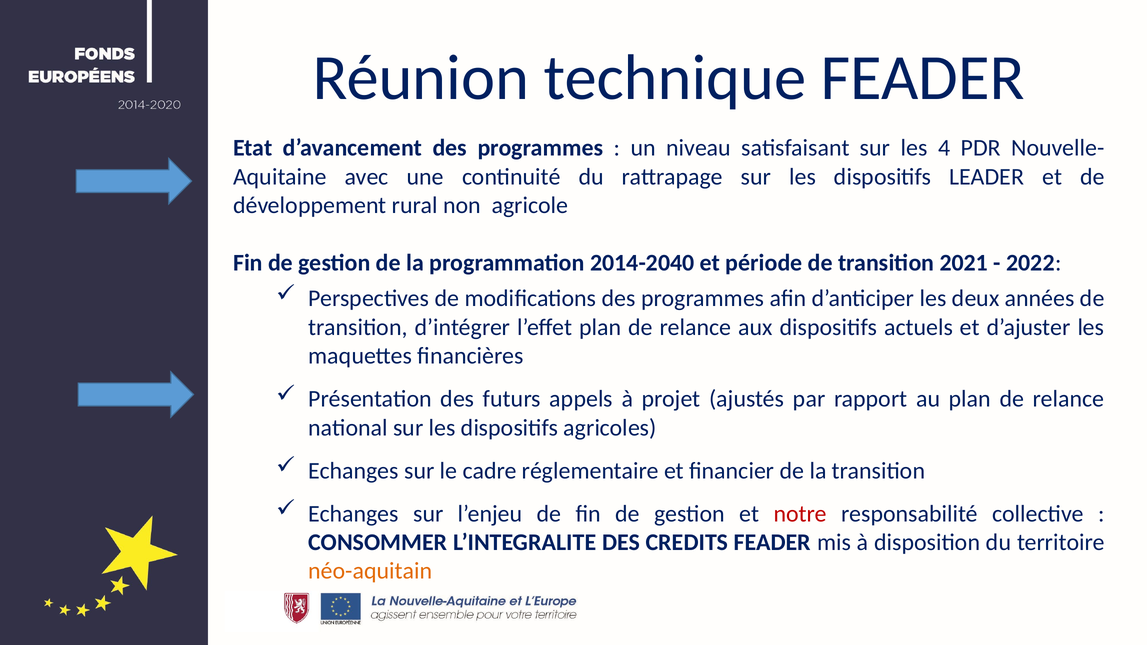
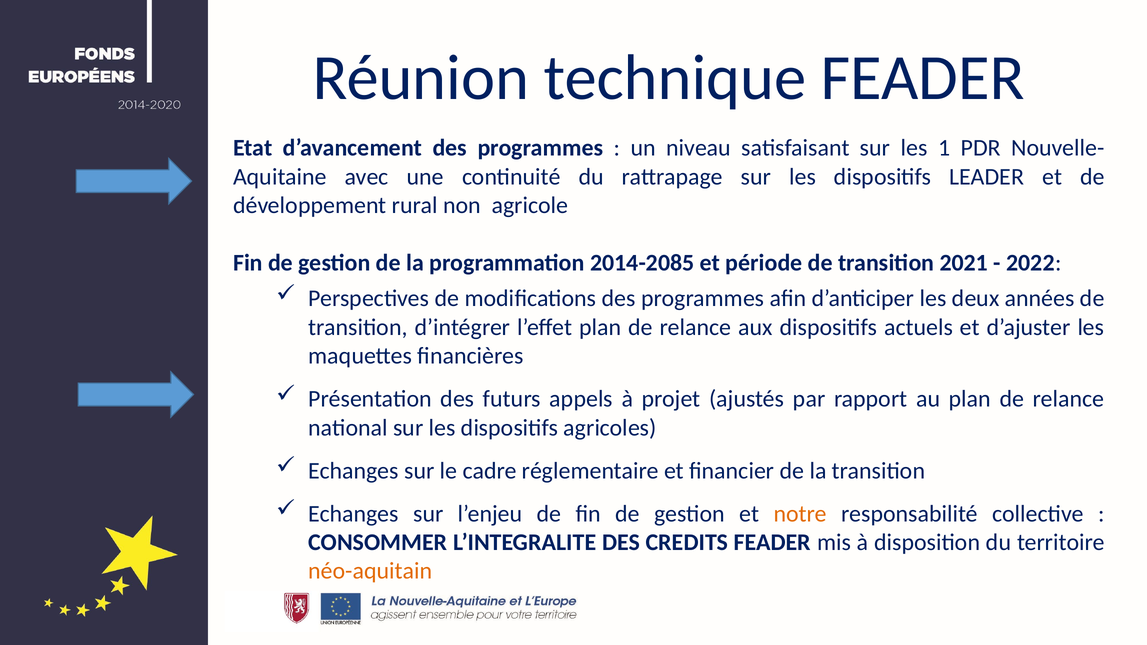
4: 4 -> 1 (944, 148)
2014-2040: 2014-2040 -> 2014-2085 (642, 263)
notre colour: red -> orange (800, 514)
